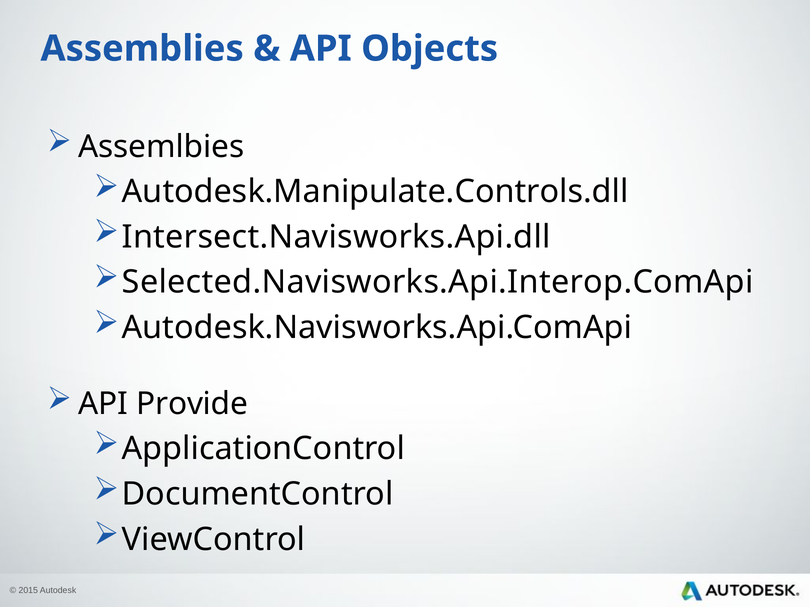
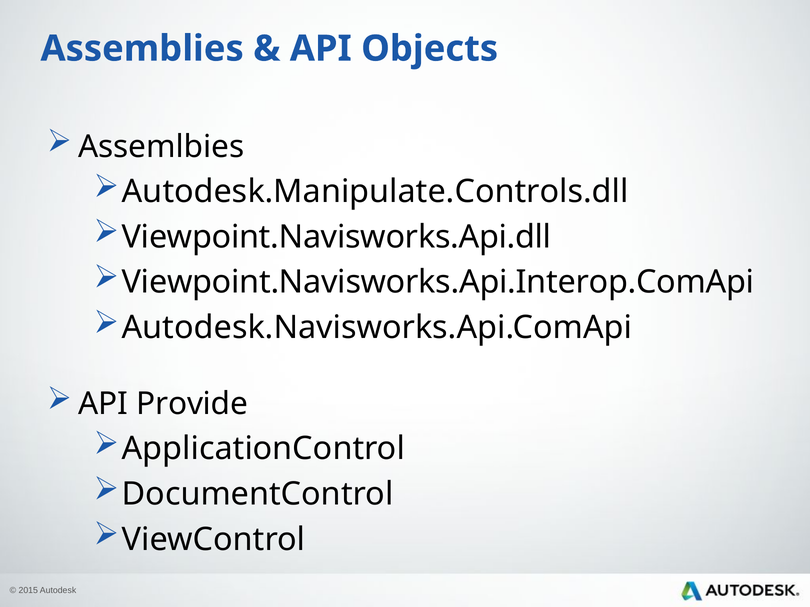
Intersect.Navisworks.Api.dll: Intersect.Navisworks.Api.dll -> Viewpoint.Navisworks.Api.dll (337, 237)
Selected.Navisworks.Api.Interop.ComApi: Selected.Navisworks.Api.Interop.ComApi -> Viewpoint.Navisworks.Api.Interop.ComApi (438, 282)
